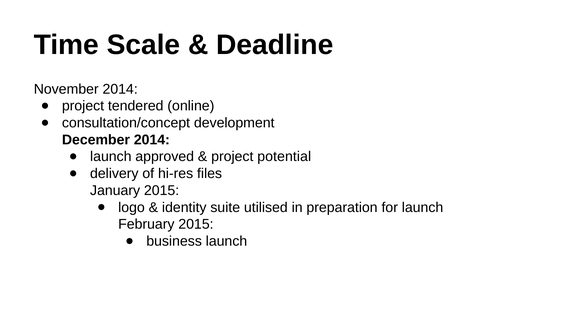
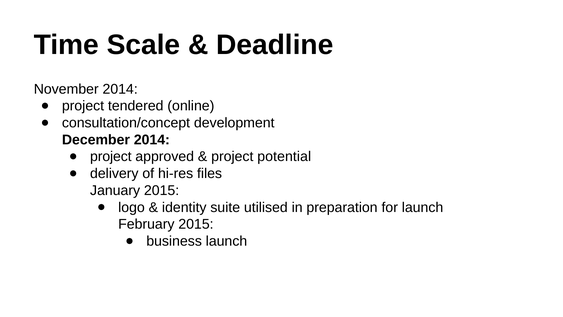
launch: launch -> project (111, 157)
